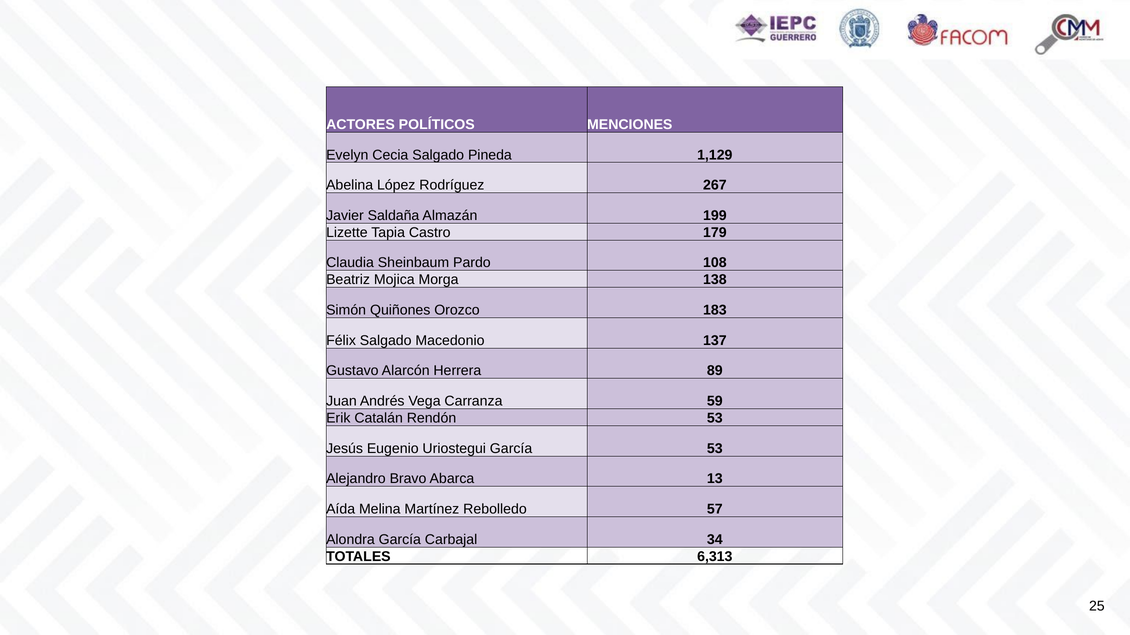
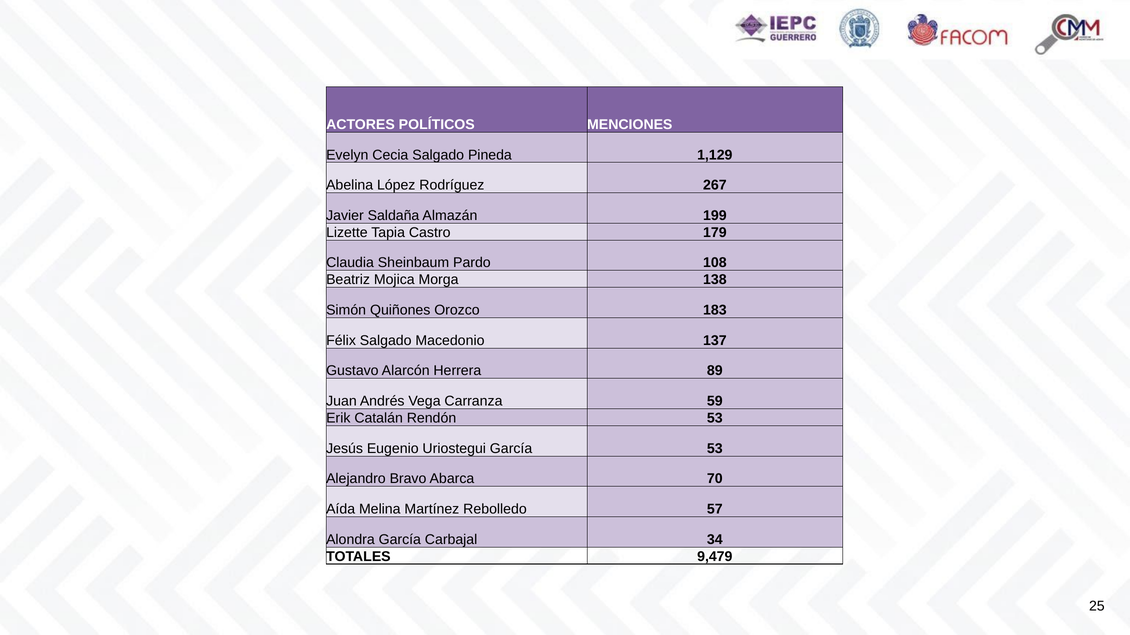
13: 13 -> 70 (715, 479)
6,313: 6,313 -> 9,479 (715, 557)
